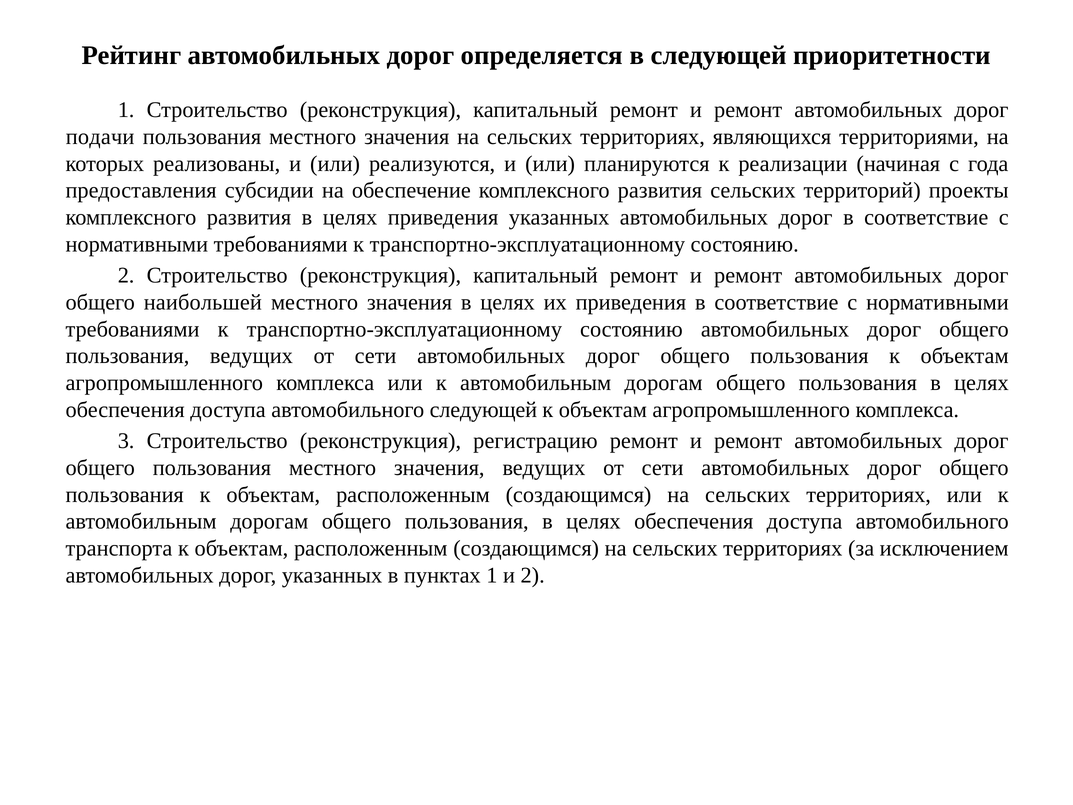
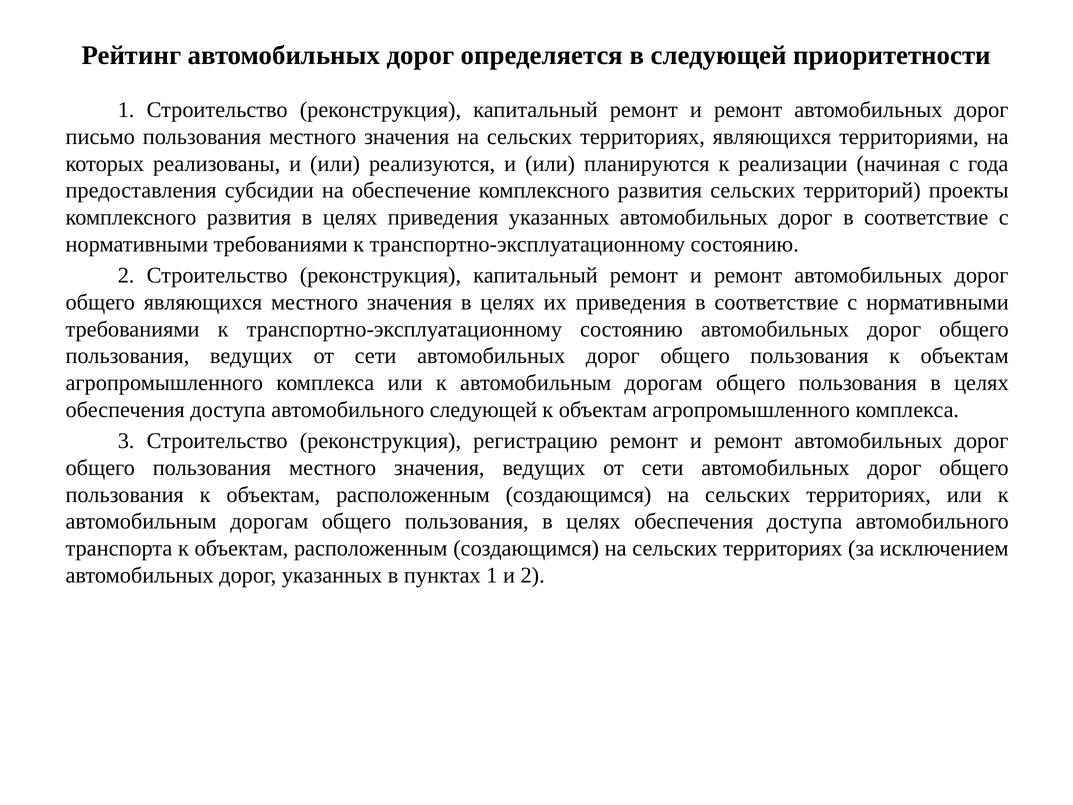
подачи: подачи -> письмо (100, 137)
общего наибольшей: наибольшей -> являющихся (203, 302)
